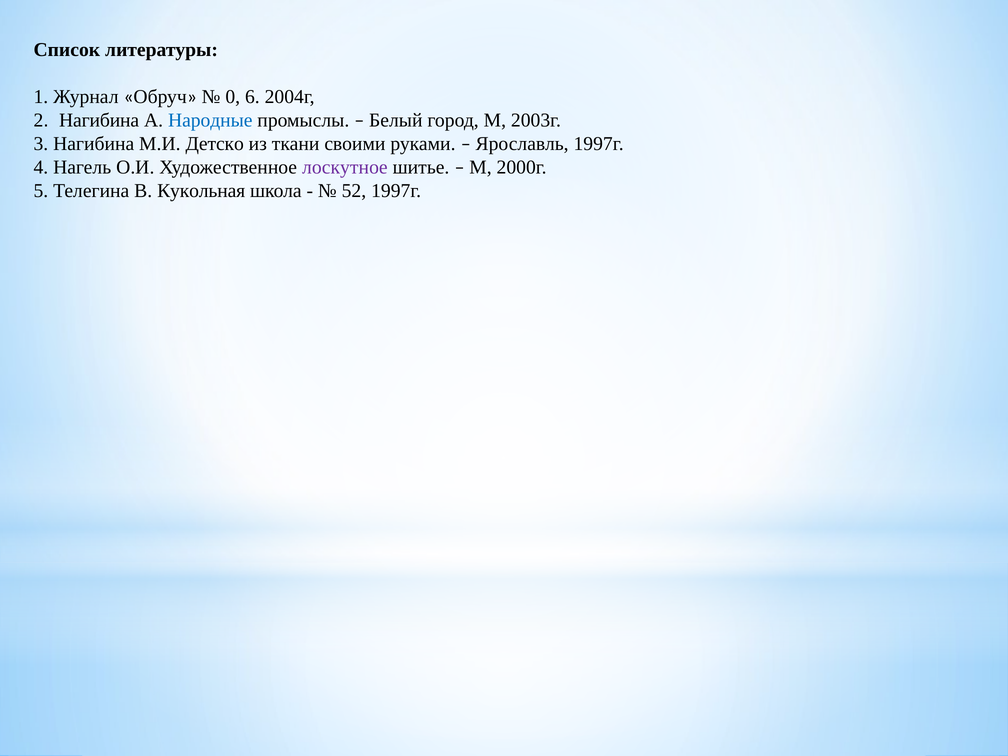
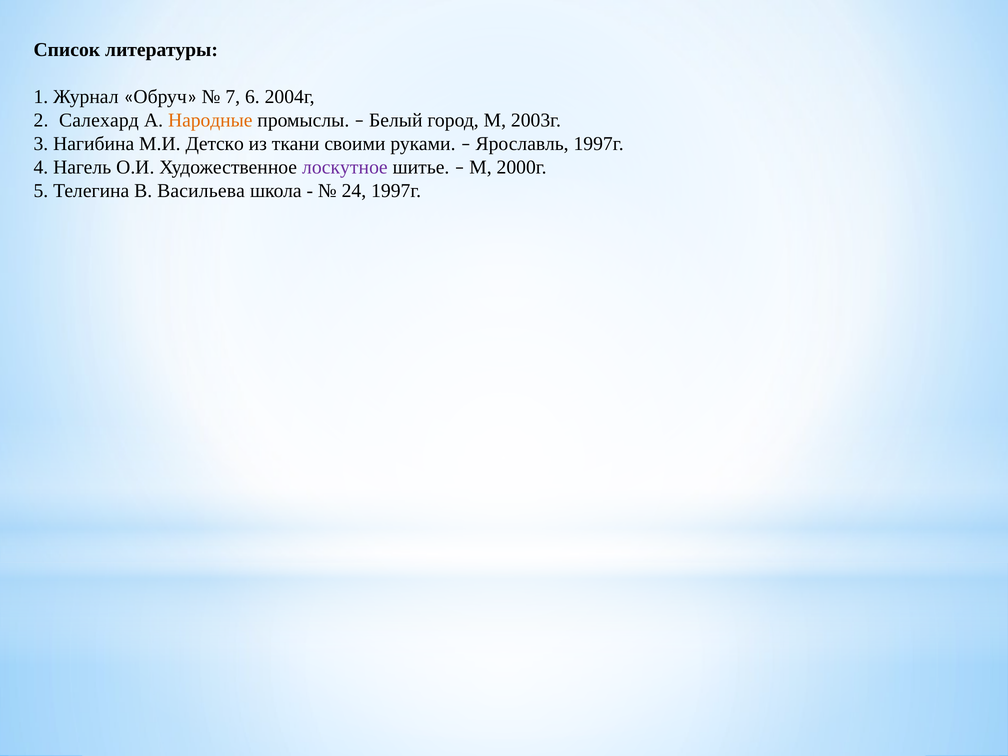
0: 0 -> 7 (233, 97)
2 Нагибина: Нагибина -> Салехард (99, 120)
Народные colour: blue -> orange (210, 120)
Кукольная: Кукольная -> Васильева (201, 191)
52: 52 -> 24 (354, 191)
